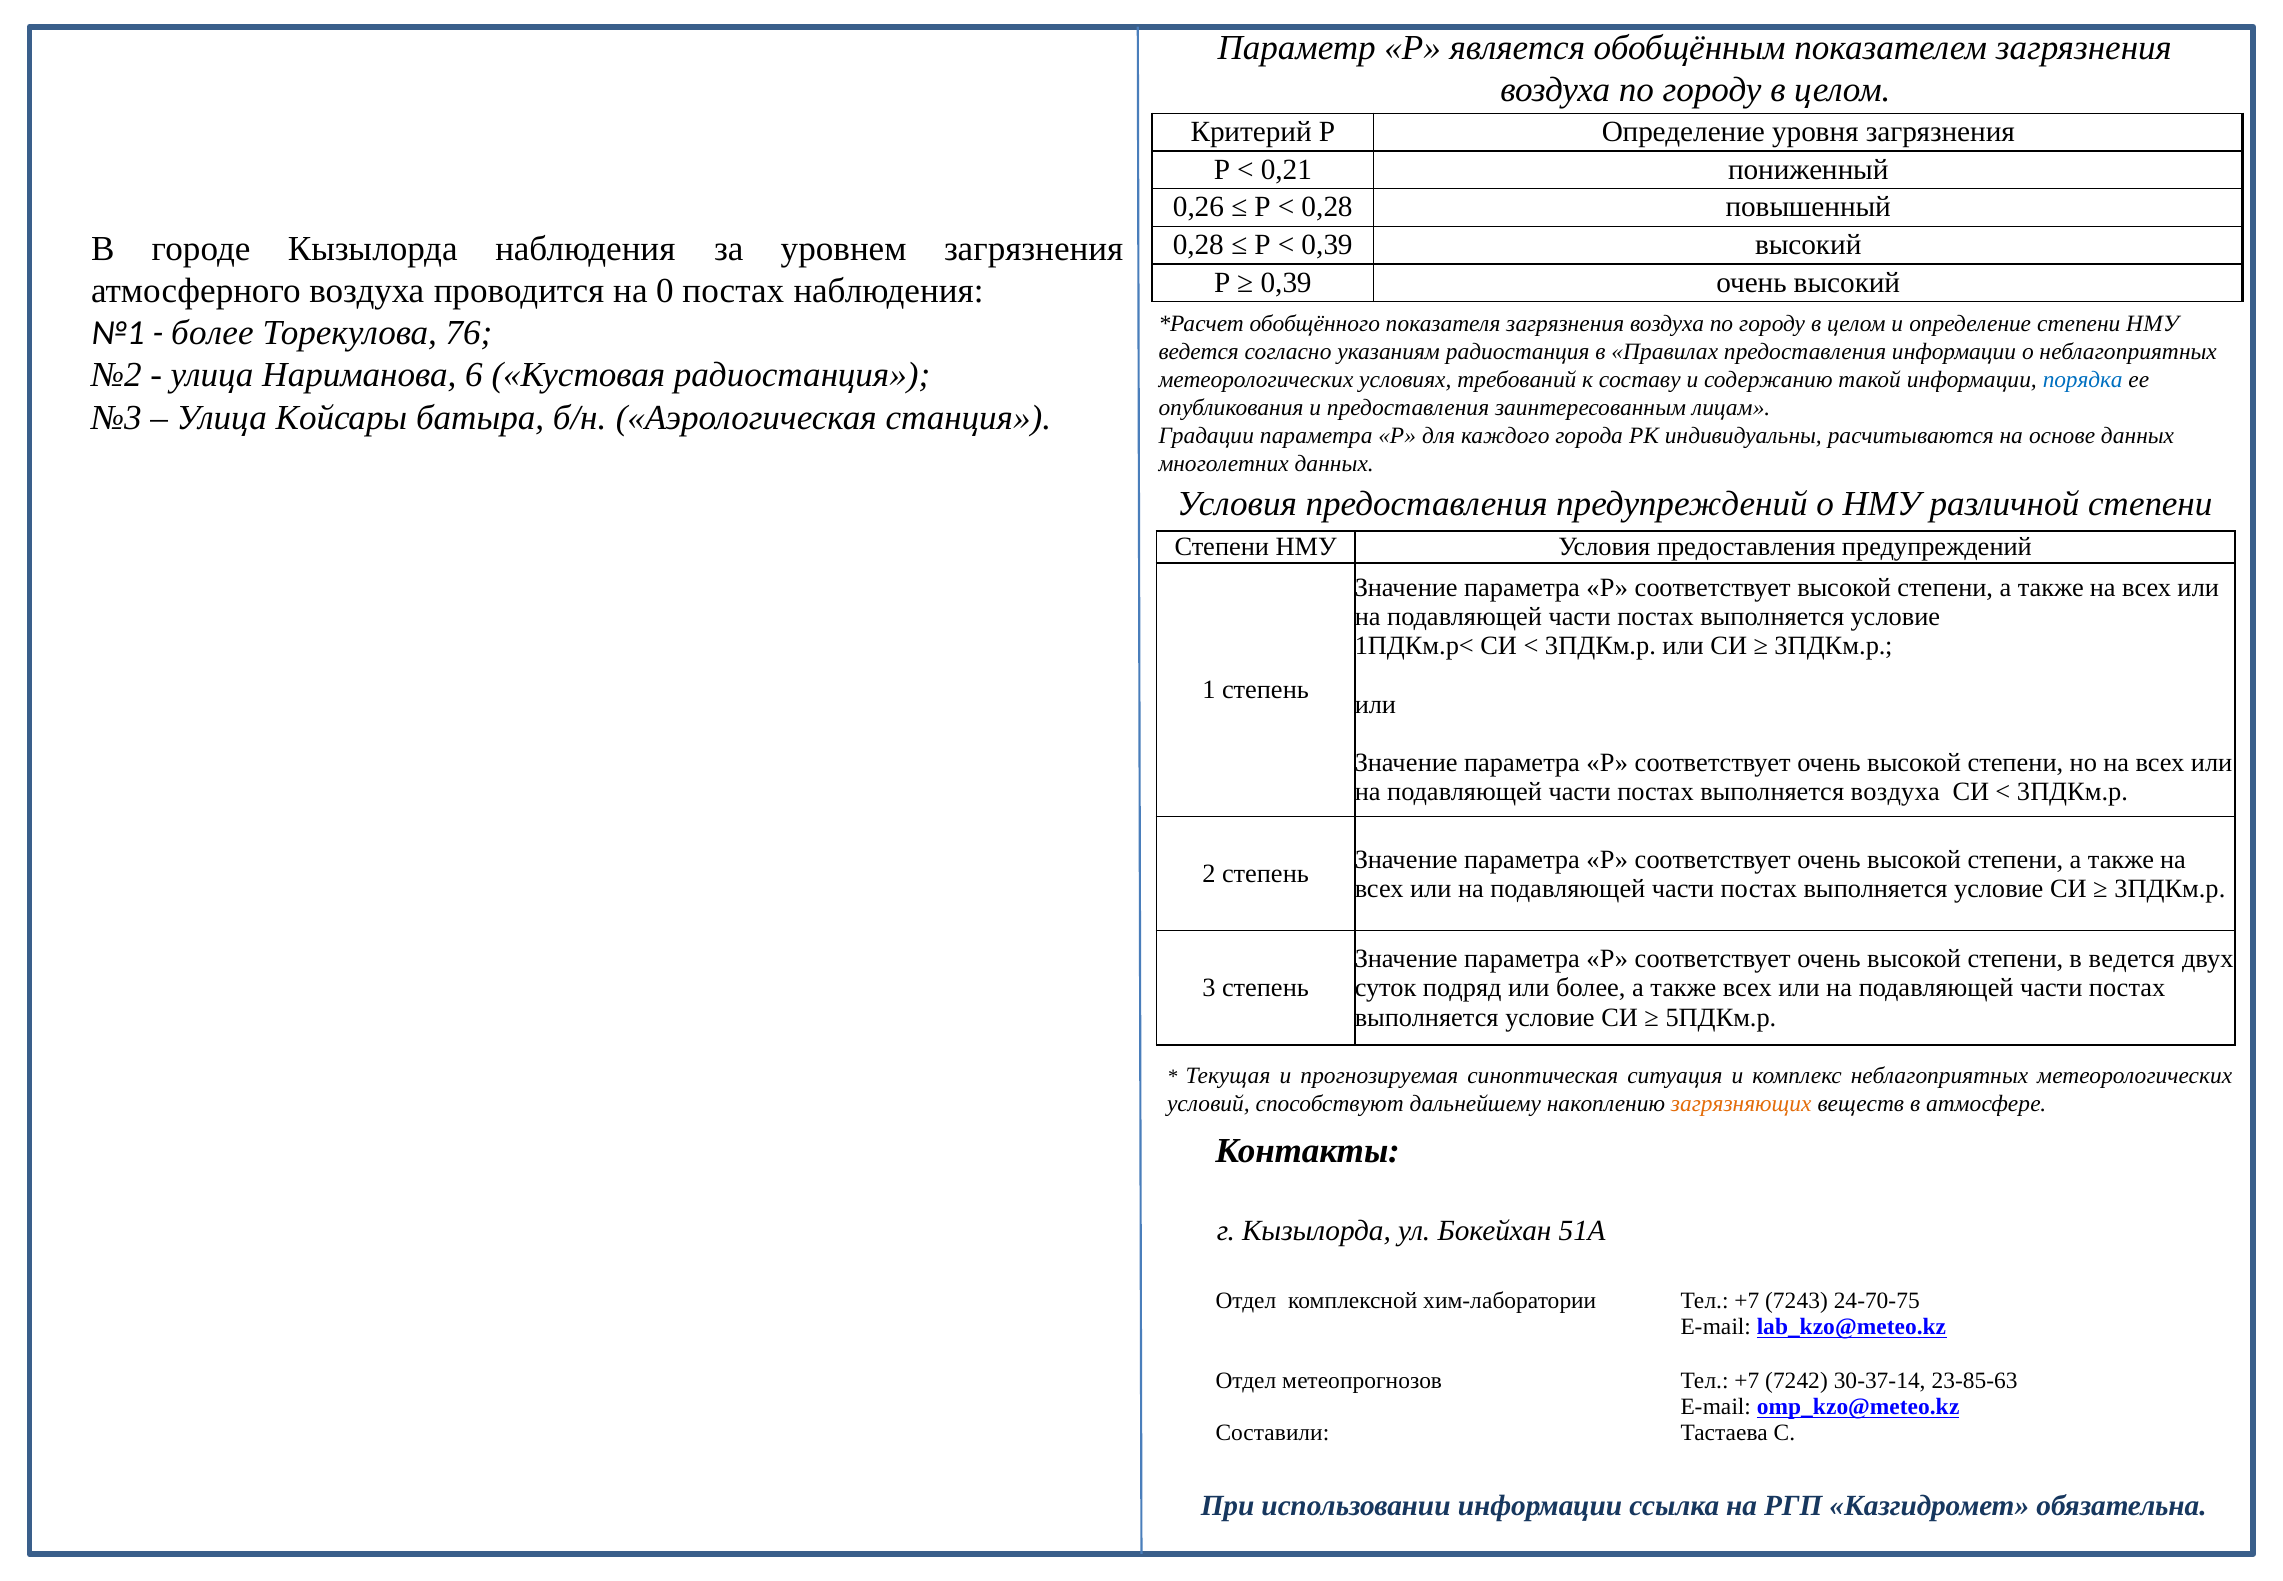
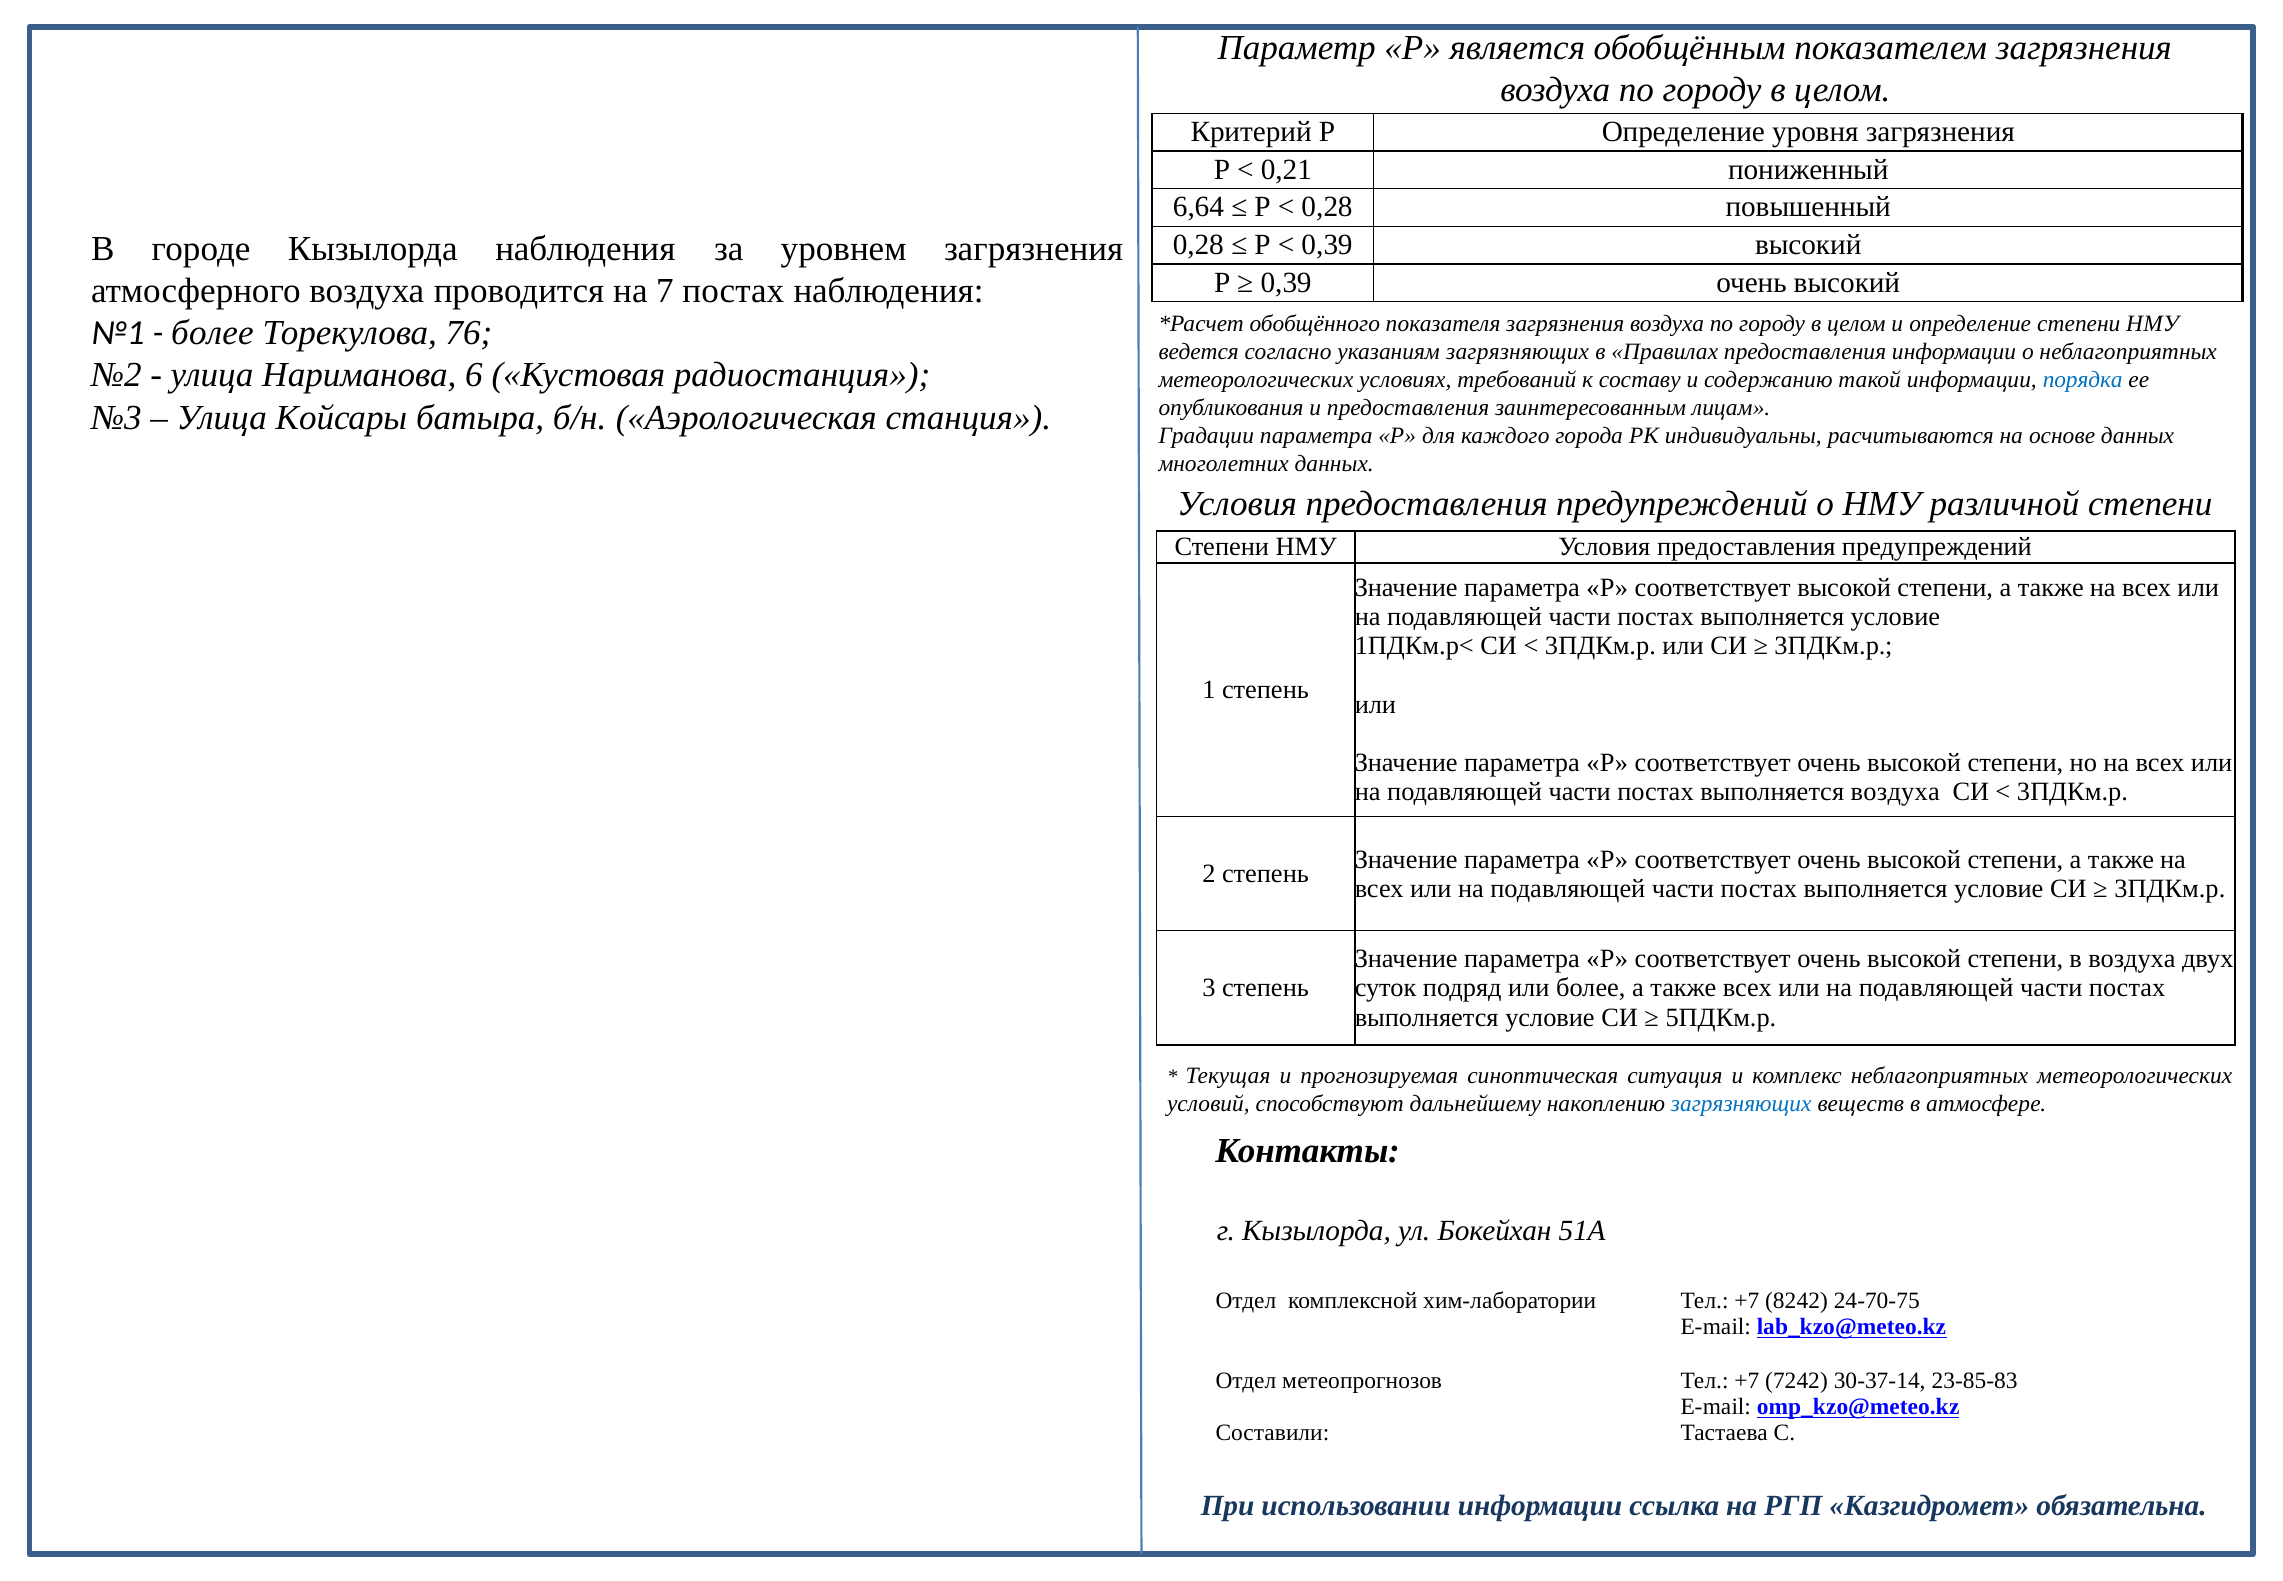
0,26: 0,26 -> 6,64 (1198, 207)
0: 0 -> 7 (665, 291)
указаниям радиостанция: радиостанция -> загрязняющих (1518, 352)
в ведется: ведется -> воздуха (2132, 959)
загрязняющих colour: orange -> blue (1741, 1103)
7243: 7243 -> 8242 (1796, 1300)
23-85-63: 23-85-63 -> 23-85-83 (1975, 1381)
